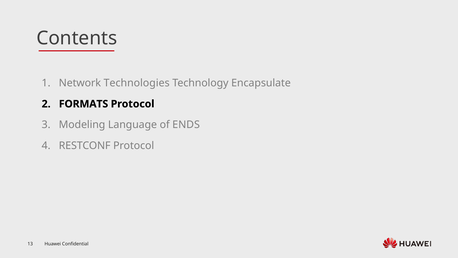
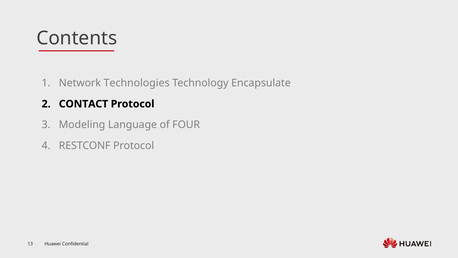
FORMATS: FORMATS -> CONTACT (83, 104)
ENDS: ENDS -> FOUR (186, 125)
